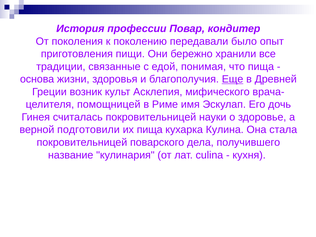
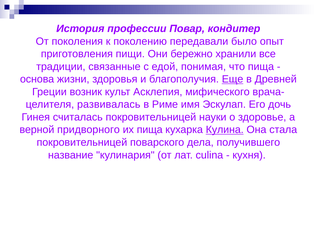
помощницей: помощницей -> развивалась (109, 104)
подготовили: подготовили -> придворного (88, 130)
Кулина underline: none -> present (225, 130)
